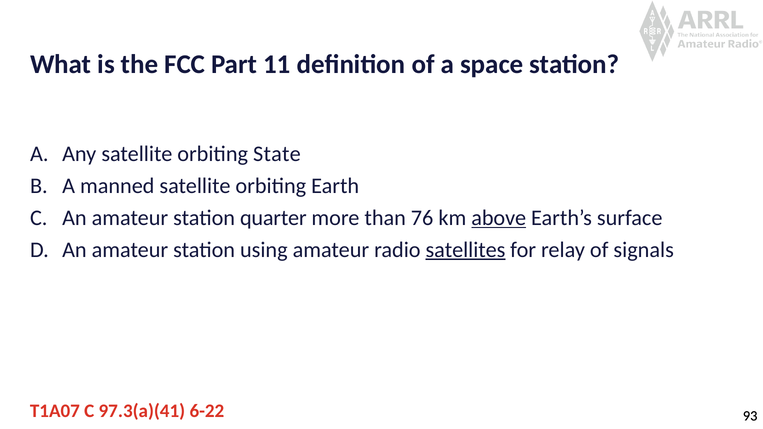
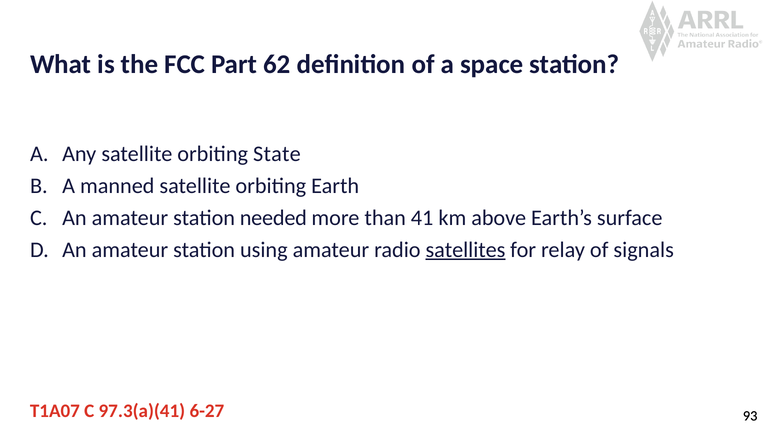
11: 11 -> 62 (277, 64)
quarter: quarter -> needed (273, 218)
76: 76 -> 41 (422, 218)
above underline: present -> none (499, 218)
6-22: 6-22 -> 6-27 (207, 411)
